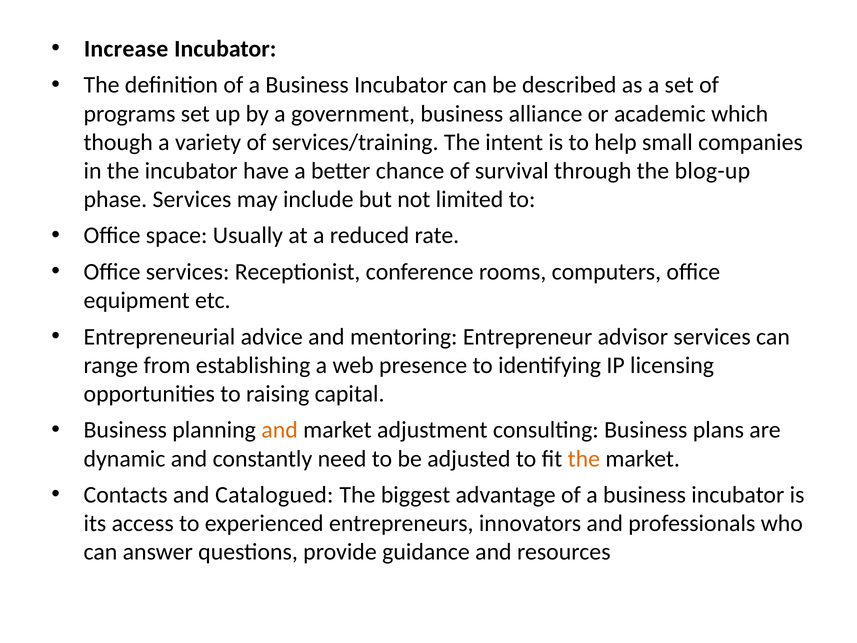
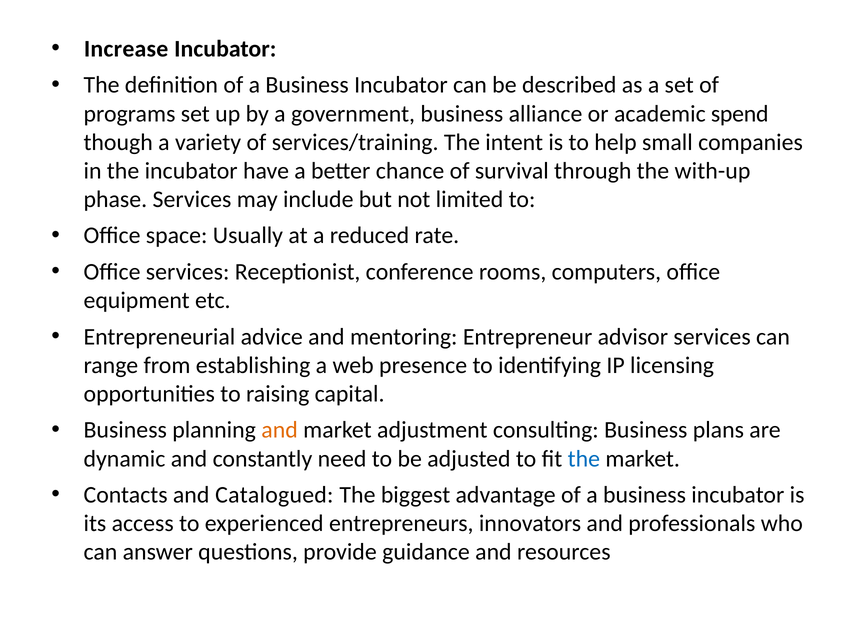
which: which -> spend (740, 114)
blog-up: blog-up -> with-up (713, 171)
the colour: orange -> blue (584, 458)
